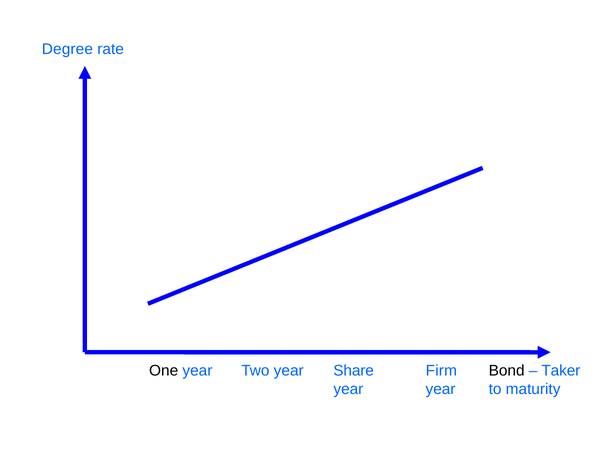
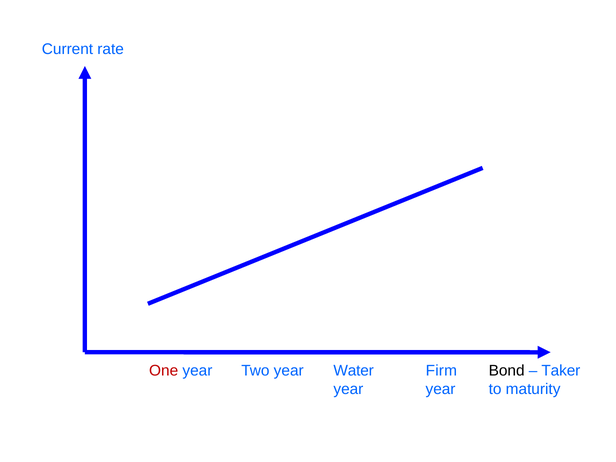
Degree: Degree -> Current (67, 49)
One colour: black -> red (164, 370)
Share: Share -> Water (354, 370)
